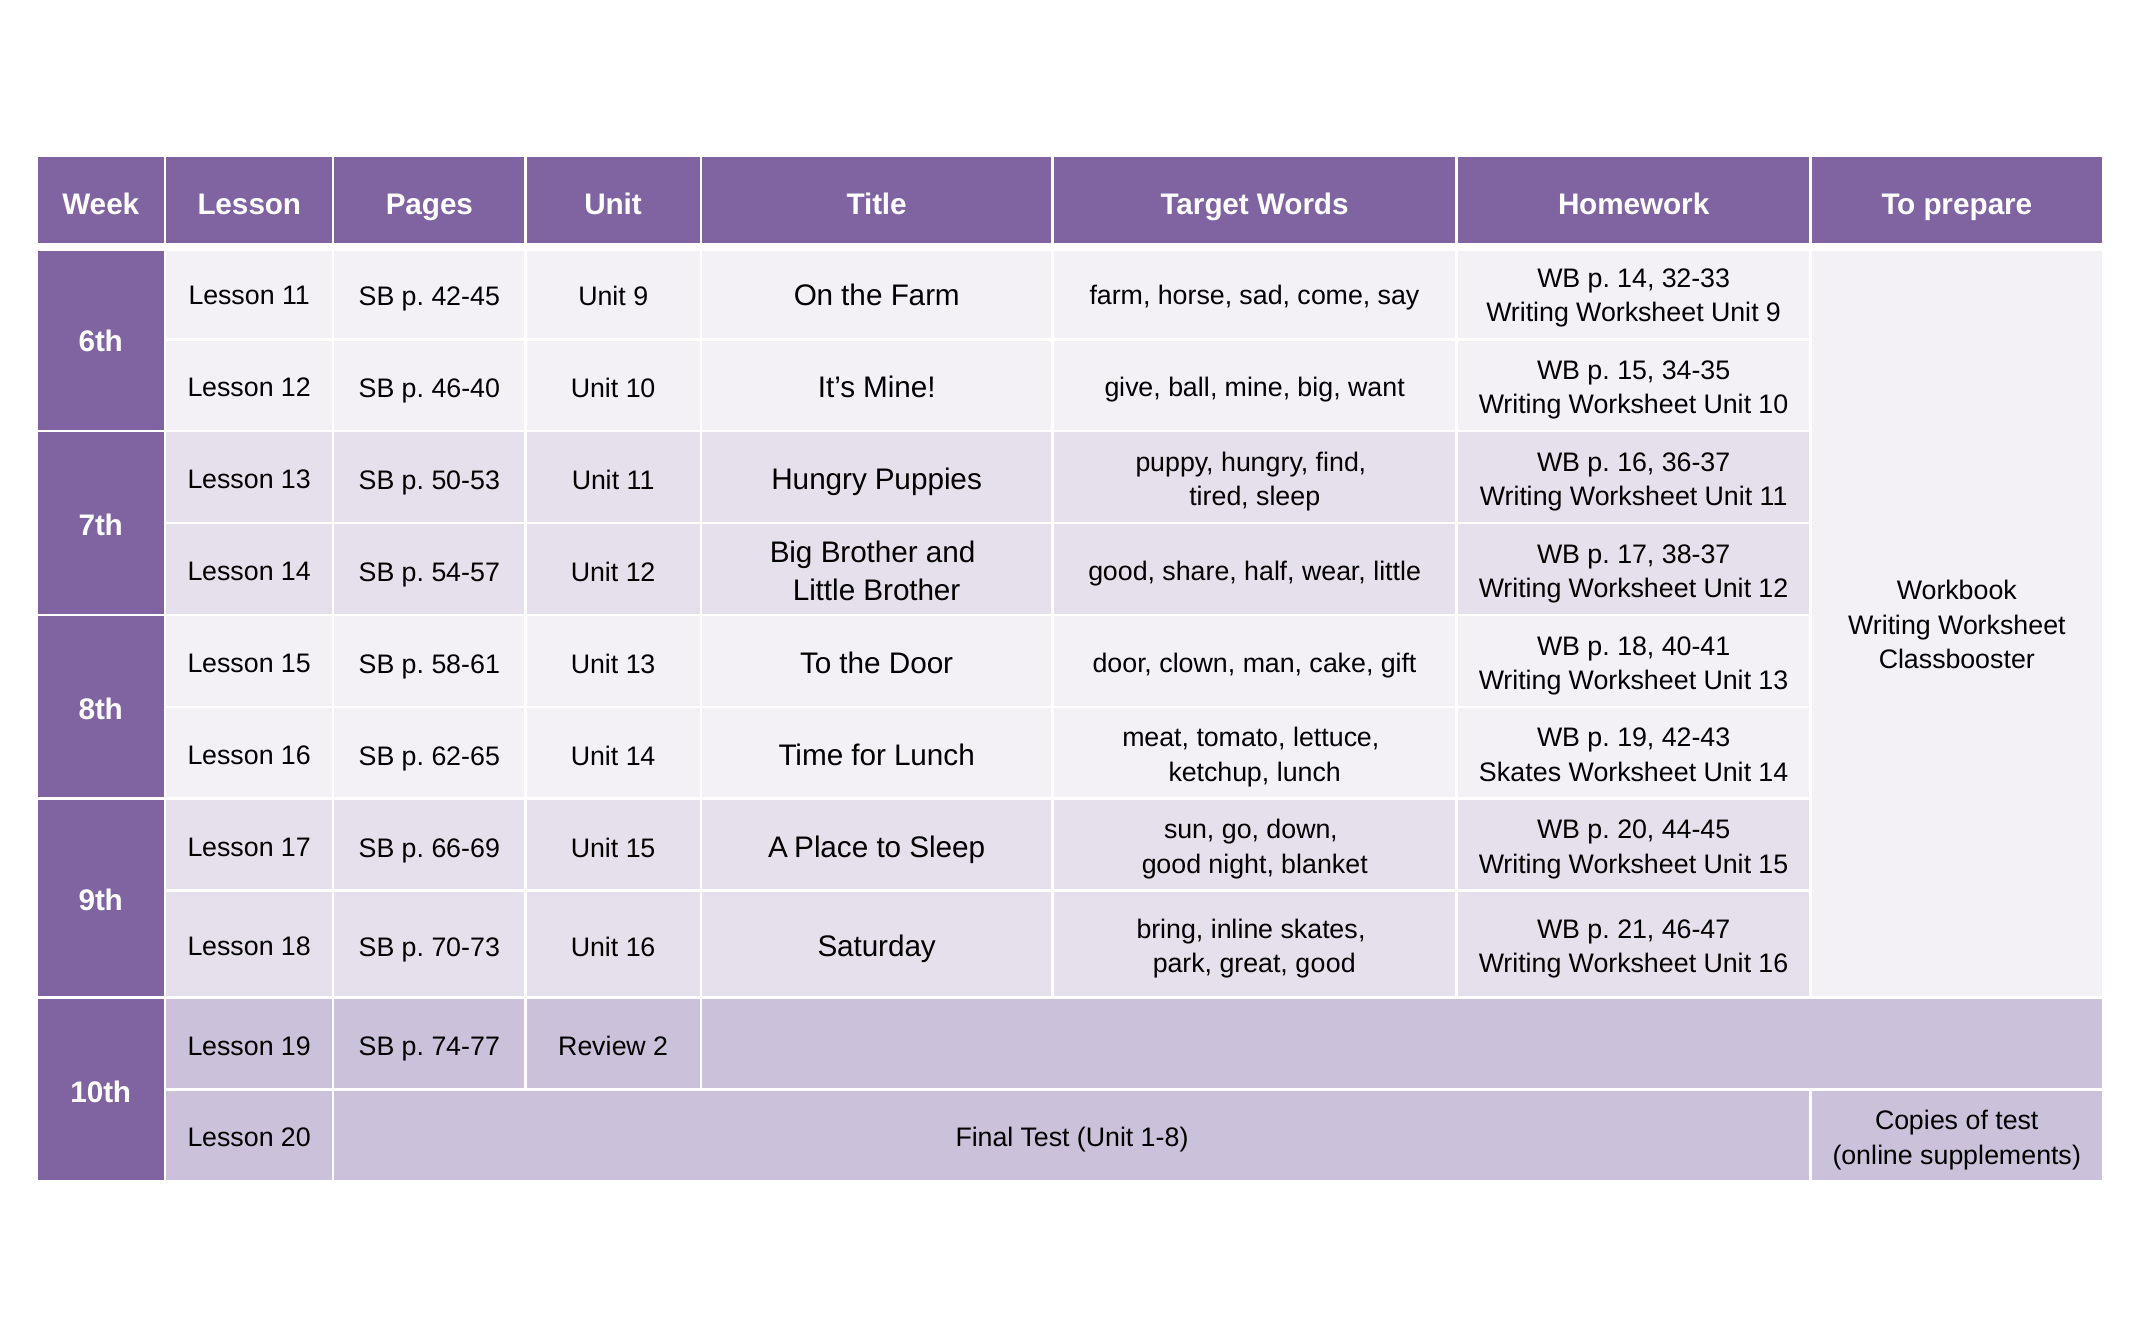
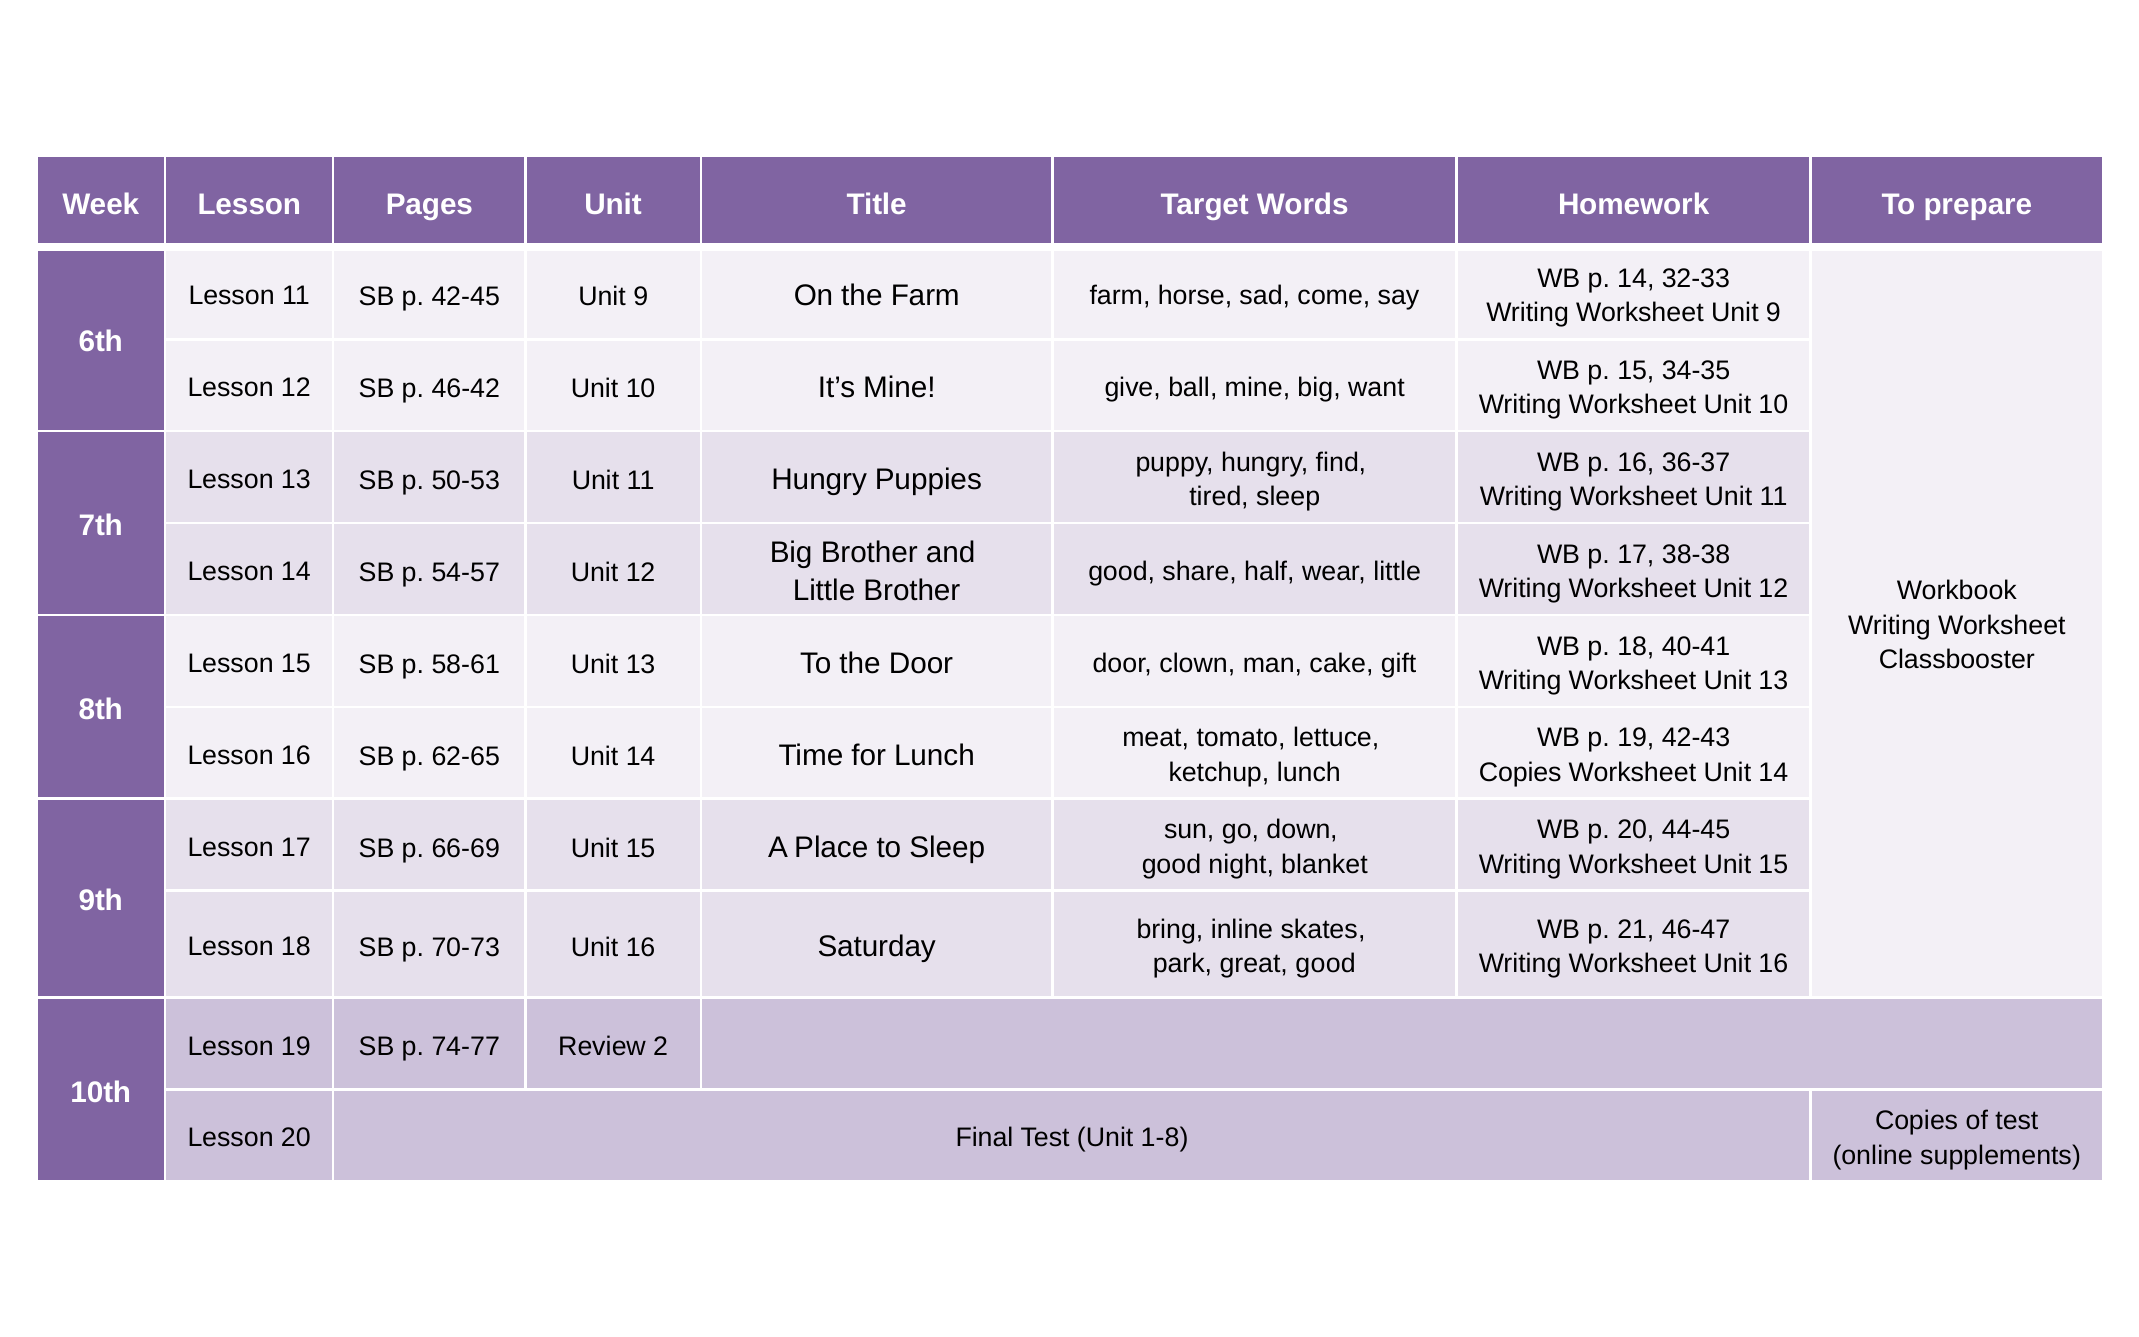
46-40: 46-40 -> 46-42 (466, 389)
38-37: 38-37 -> 38-38 (1696, 554)
Skates: Skates -> Copies (1520, 772)
